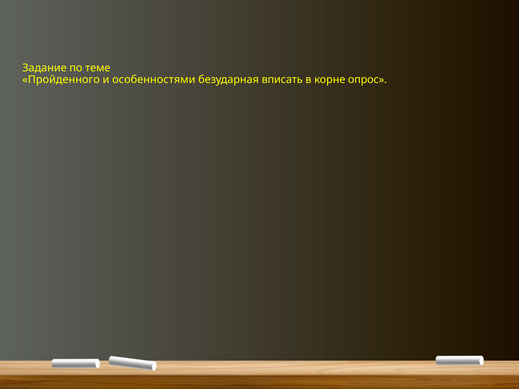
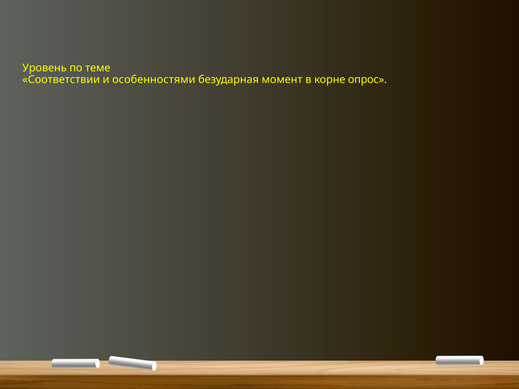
Задание: Задание -> Уровень (44, 68)
Пройденного: Пройденного -> Соответствии (61, 80)
вписать: вписать -> момент (282, 80)
